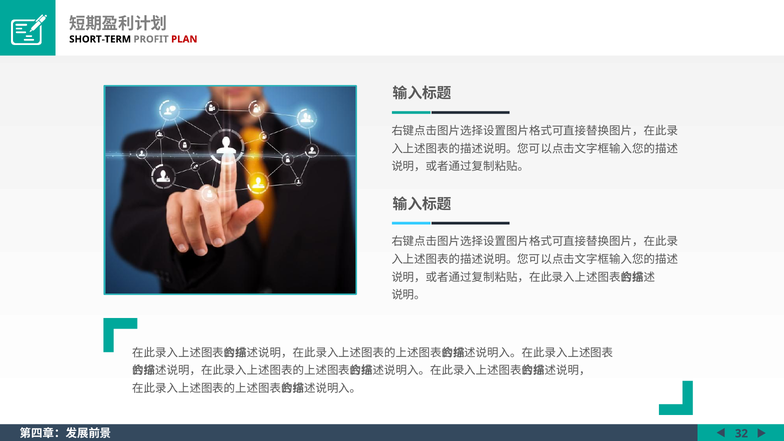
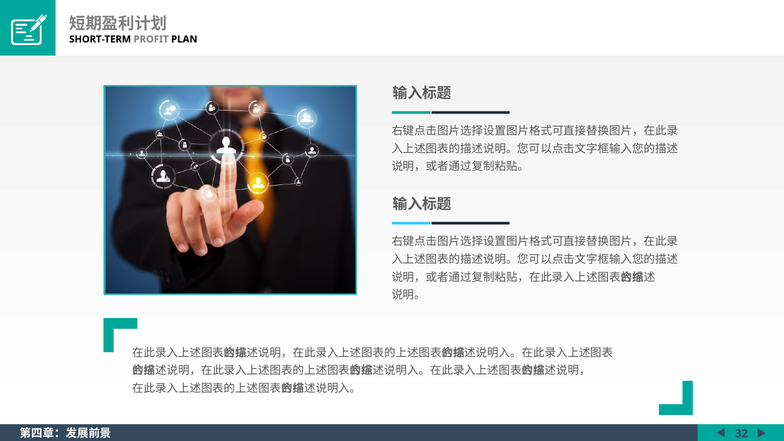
PLAN colour: red -> black (184, 39)
